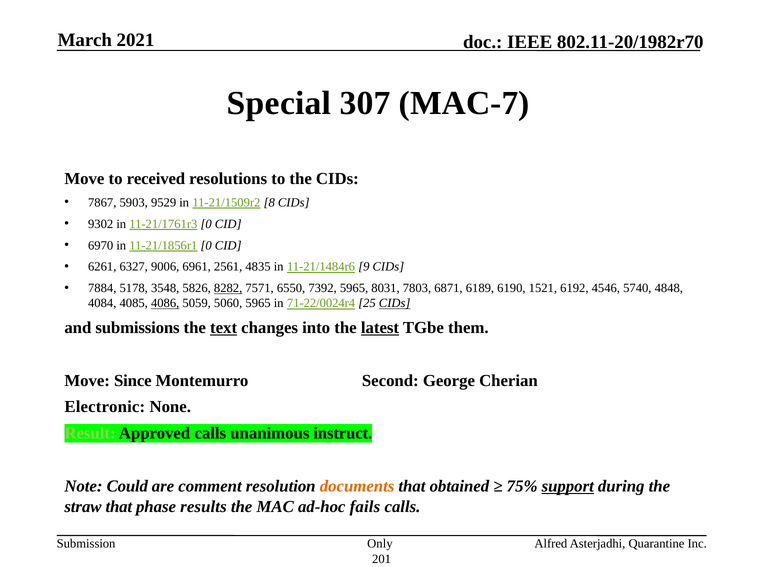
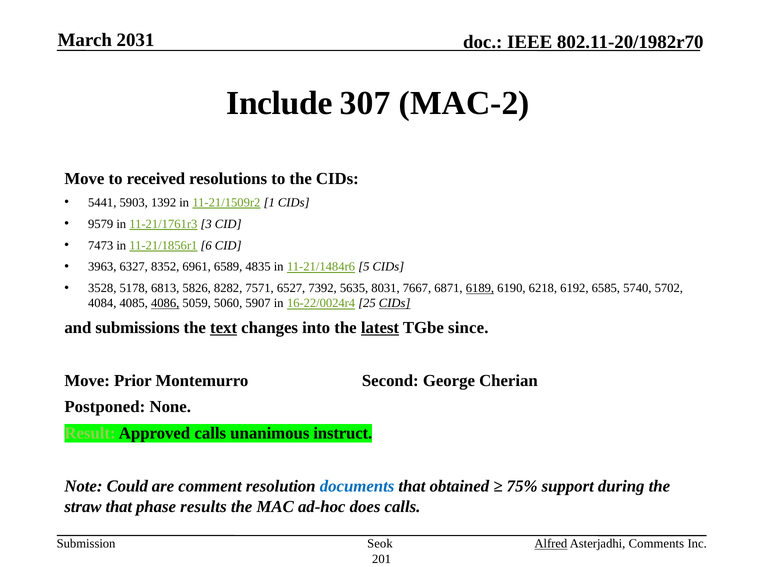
2021: 2021 -> 2031 (136, 40)
Special: Special -> Include (279, 103)
MAC-7: MAC-7 -> MAC-2 (464, 103)
7867: 7867 -> 5441 (102, 203)
9529: 9529 -> 1392 (164, 203)
8: 8 -> 1 (269, 203)
9302: 9302 -> 9579 (101, 224)
11-21/1761r3 0: 0 -> 3 (206, 224)
6970: 6970 -> 7473 (101, 246)
11-21/1856r1 0: 0 -> 6 (206, 246)
6261: 6261 -> 3963 (102, 267)
9006: 9006 -> 8352 (165, 267)
2561: 2561 -> 6589 (228, 267)
9: 9 -> 5 (364, 267)
7884: 7884 -> 3528 (102, 289)
3548: 3548 -> 6813 (165, 289)
8282 underline: present -> none (228, 289)
6550: 6550 -> 6527 (291, 289)
7392 5965: 5965 -> 5635 (354, 289)
7803: 7803 -> 7667 (417, 289)
6189 underline: none -> present (480, 289)
1521: 1521 -> 6218 (543, 289)
4546: 4546 -> 6585 (606, 289)
4848: 4848 -> 5702 (669, 289)
5060 5965: 5965 -> 5907 (258, 304)
71-22/0024r4: 71-22/0024r4 -> 16-22/0024r4 (321, 304)
them: them -> since (468, 328)
Since: Since -> Prior (133, 381)
Electronic: Electronic -> Postponed (105, 407)
documents colour: orange -> blue (357, 487)
support underline: present -> none (568, 487)
fails: fails -> does (365, 507)
Only: Only -> Seok (380, 545)
Alfred underline: none -> present (551, 545)
Quarantine: Quarantine -> Comments (656, 545)
